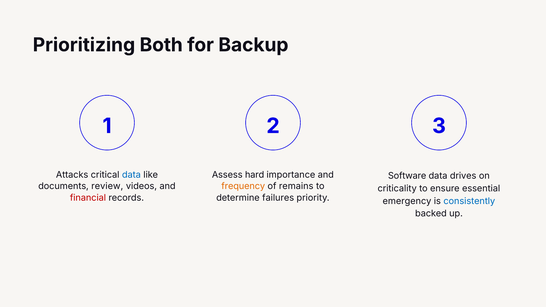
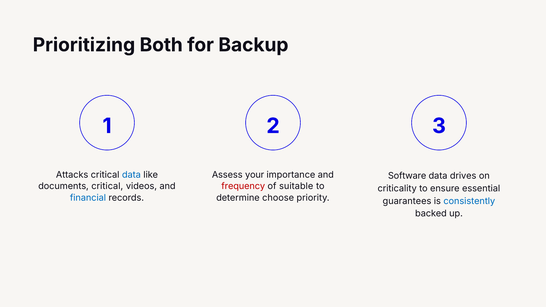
hard: hard -> your (255, 175)
documents review: review -> critical (107, 186)
frequency colour: orange -> red (243, 186)
remains: remains -> suitable (296, 186)
financial colour: red -> blue (88, 198)
failures: failures -> choose (278, 198)
emergency: emergency -> guarantees (407, 201)
